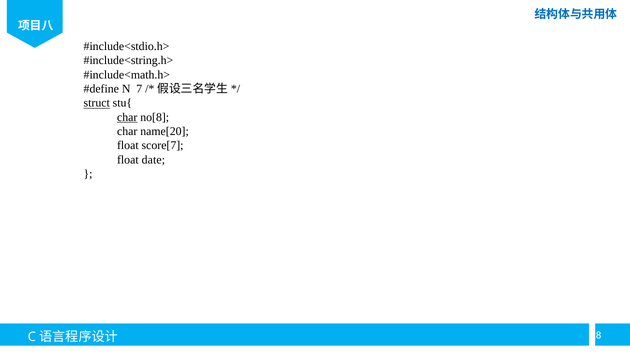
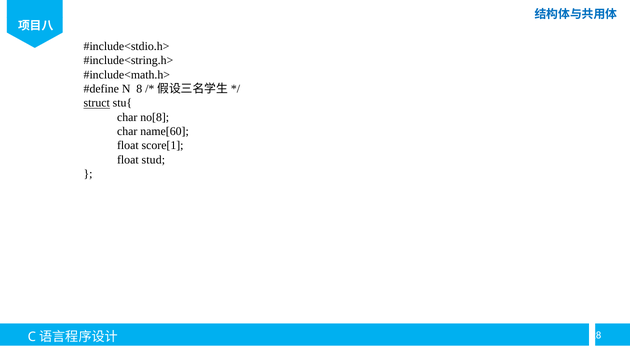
7: 7 -> 8 (139, 89)
char underline: present -> none (127, 117)
name[20: name[20 -> name[60 (165, 132)
score[7: score[7 -> score[1 (163, 146)
date: date -> stud (153, 160)
